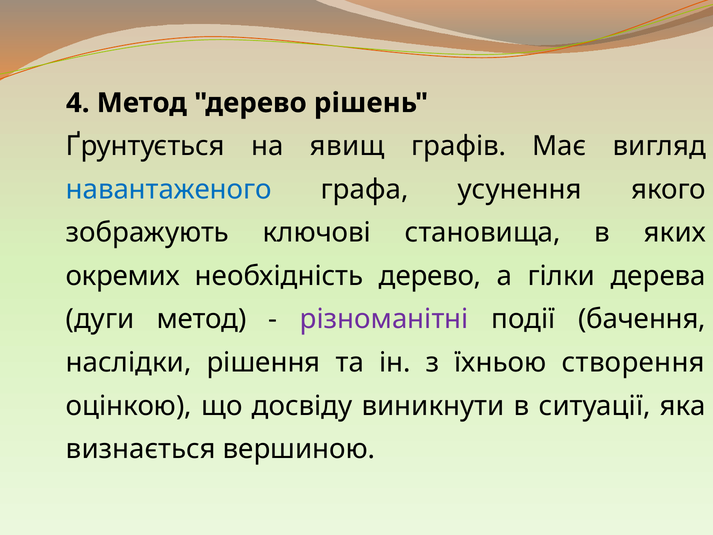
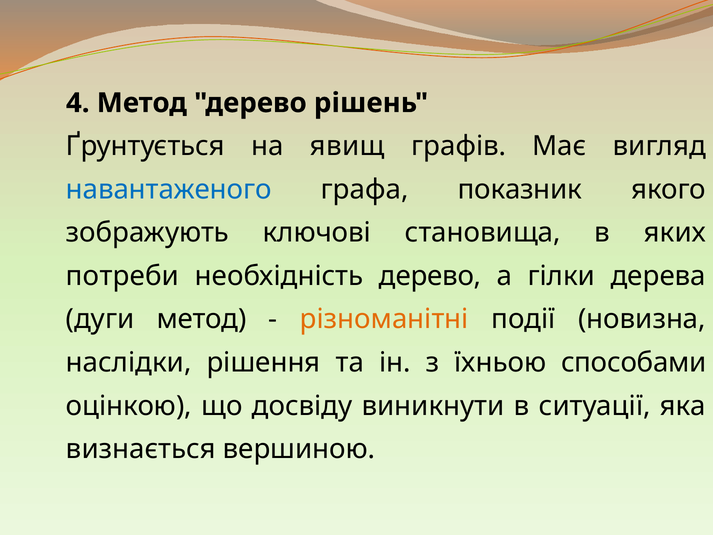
усунення: усунення -> показник (520, 189)
окремих: окремих -> потреби (123, 276)
різноманітні colour: purple -> orange (384, 319)
бачення: бачення -> новизна (642, 319)
створення: створення -> способами (634, 362)
